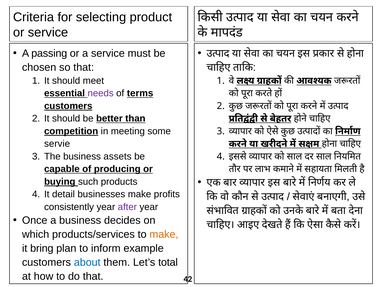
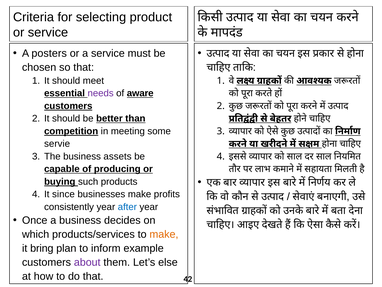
passing: passing -> posters (49, 53)
terms: terms -> aware (140, 93)
detail: detail -> since (63, 194)
after colour: purple -> blue (127, 207)
about colour: blue -> purple (87, 262)
total: total -> else (168, 262)
